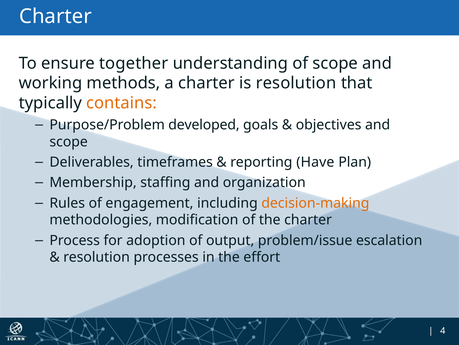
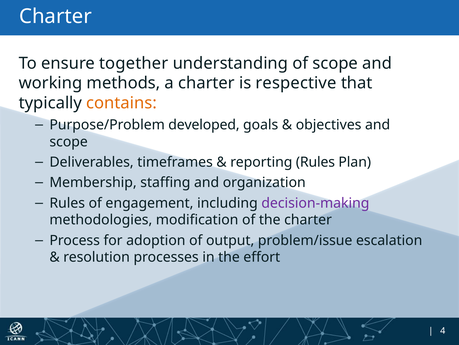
is resolution: resolution -> respective (296, 83)
reporting Have: Have -> Rules (315, 162)
decision-making colour: orange -> purple (315, 203)
